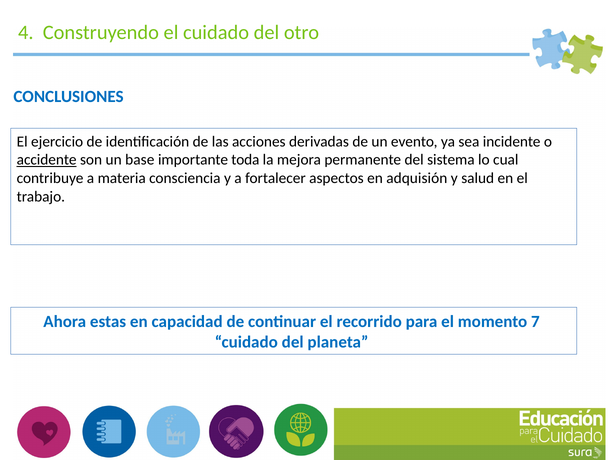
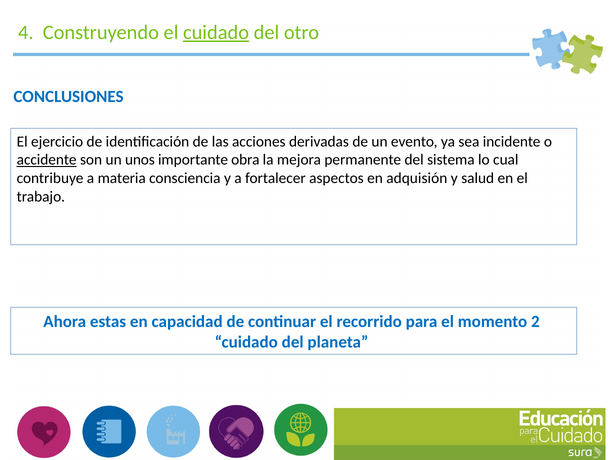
cuidado underline: none -> present (216, 32)
base: base -> unos (140, 160)
toda: toda -> obra (245, 160)
7: 7 -> 2 (535, 322)
